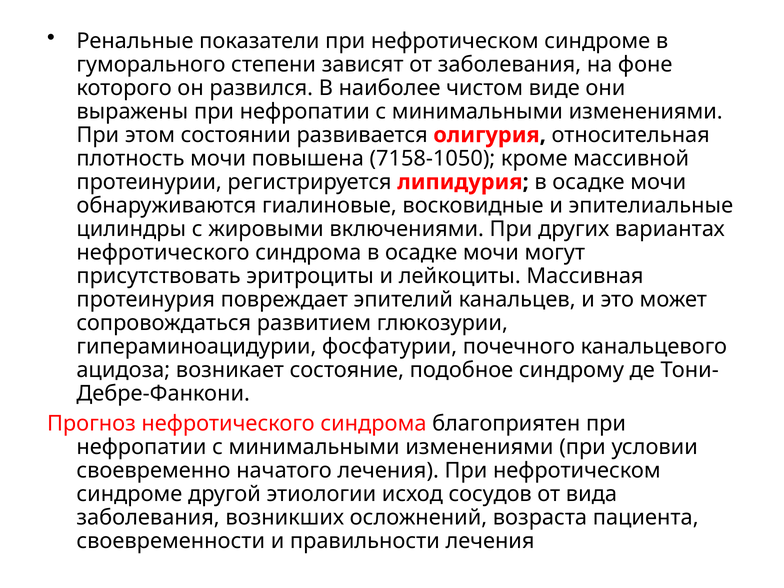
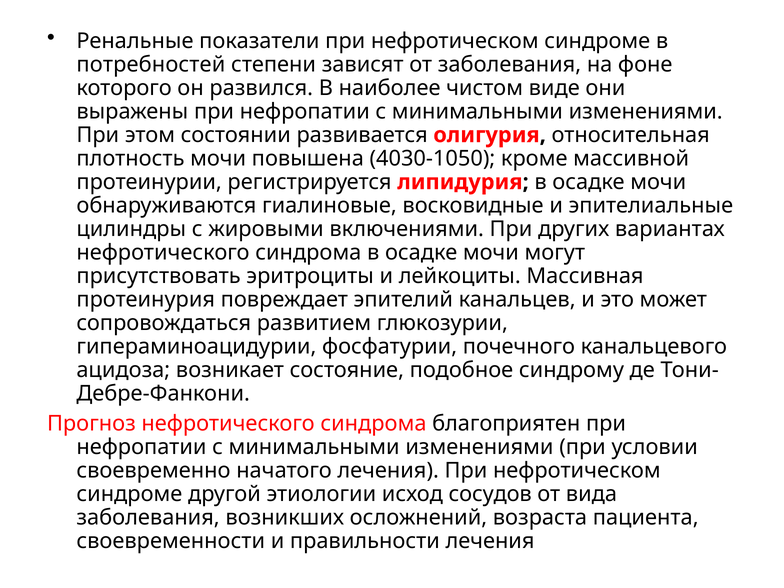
гуморального: гуморального -> потребностей (151, 64)
7158-1050: 7158-1050 -> 4030-1050 (432, 158)
